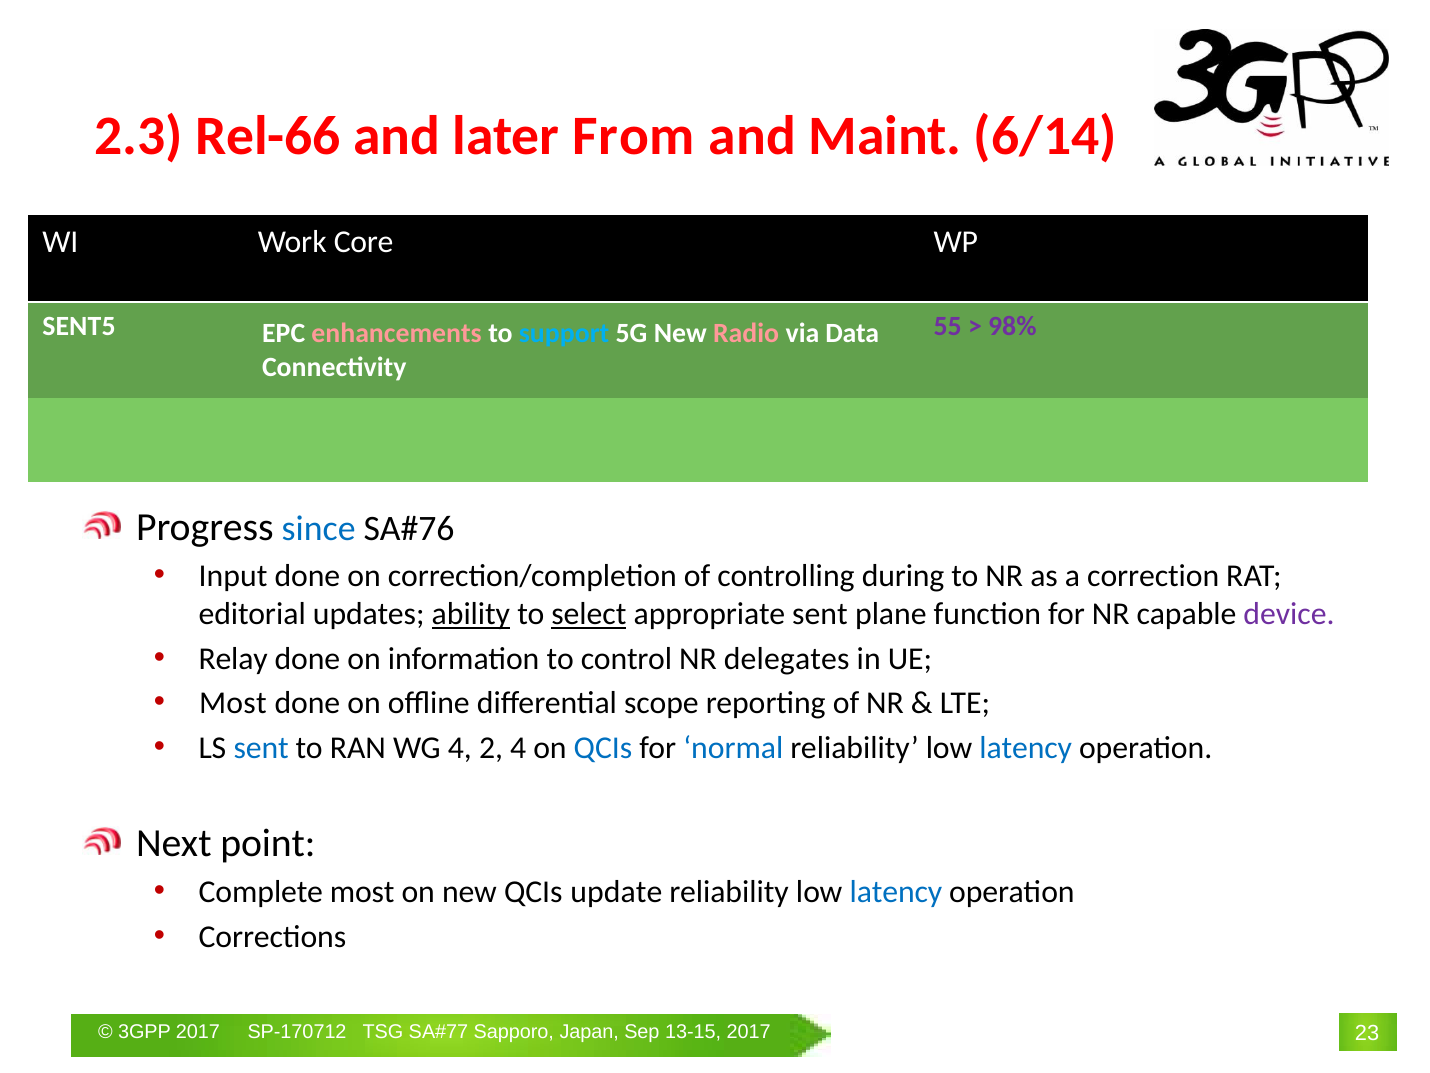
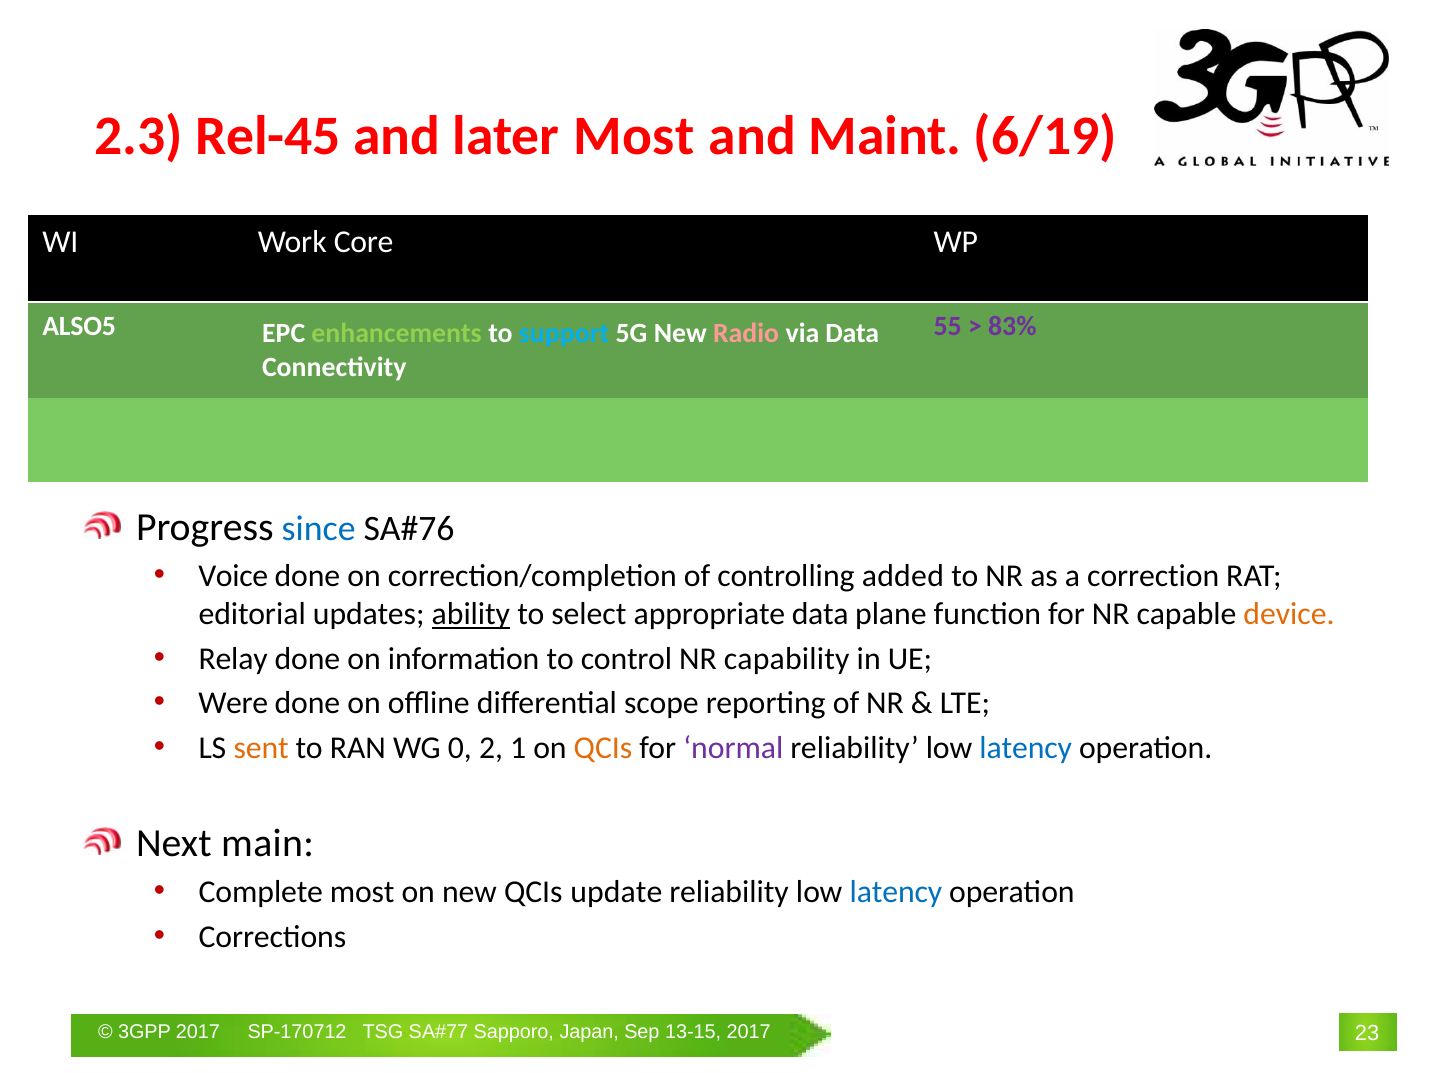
Rel-66: Rel-66 -> Rel-45 (268, 136)
later From: From -> Most (634, 136)
6/14: 6/14 -> 6/19 (1045, 136)
SENT5: SENT5 -> ALSO5 (79, 326)
enhancements colour: pink -> light green (397, 333)
98%: 98% -> 83% (1012, 326)
Input: Input -> Voice (233, 576)
during: during -> added (903, 576)
select underline: present -> none (589, 614)
appropriate sent: sent -> data (820, 614)
device colour: purple -> orange (1289, 614)
delegates: delegates -> capability (787, 658)
Most: Most -> Were (233, 703)
sent colour: blue -> orange (261, 747)
WG 4: 4 -> 0 (460, 747)
2 4: 4 -> 1 (518, 747)
QCIs colour: blue -> orange (603, 747)
normal colour: blue -> purple (733, 747)
point: point -> main (268, 843)
